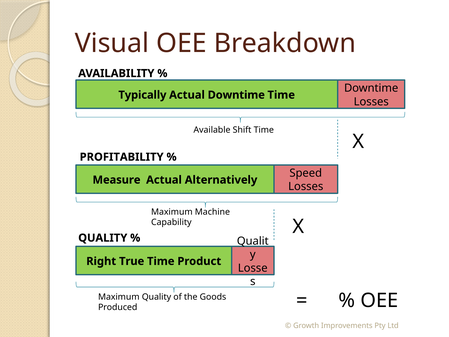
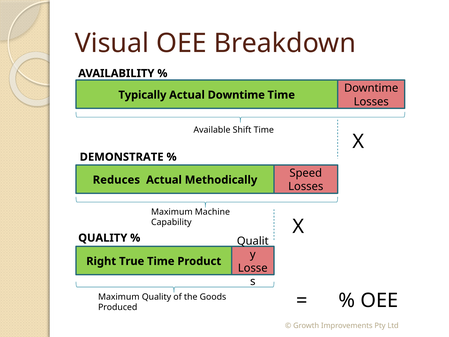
PROFITABILITY: PROFITABILITY -> DEMONSTRATE (122, 157)
Measure: Measure -> Reduces (116, 180)
Alternatively: Alternatively -> Methodically (221, 180)
